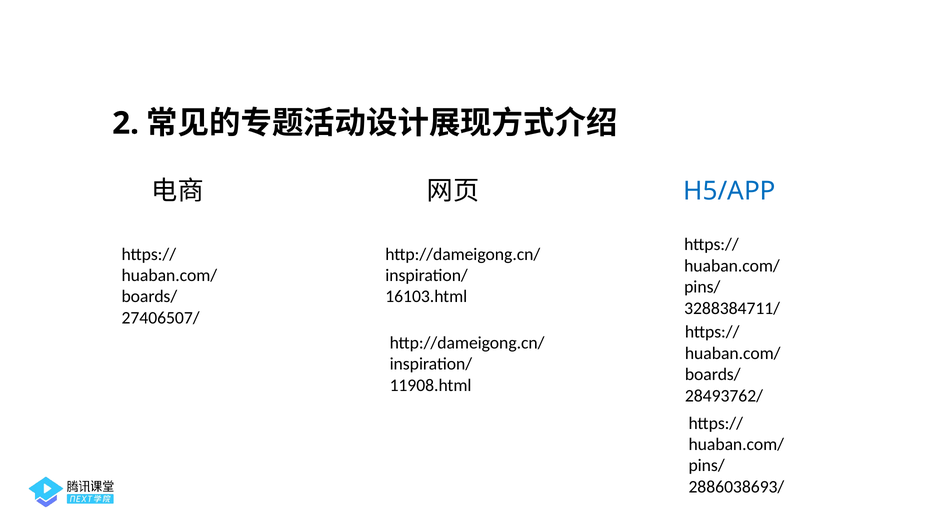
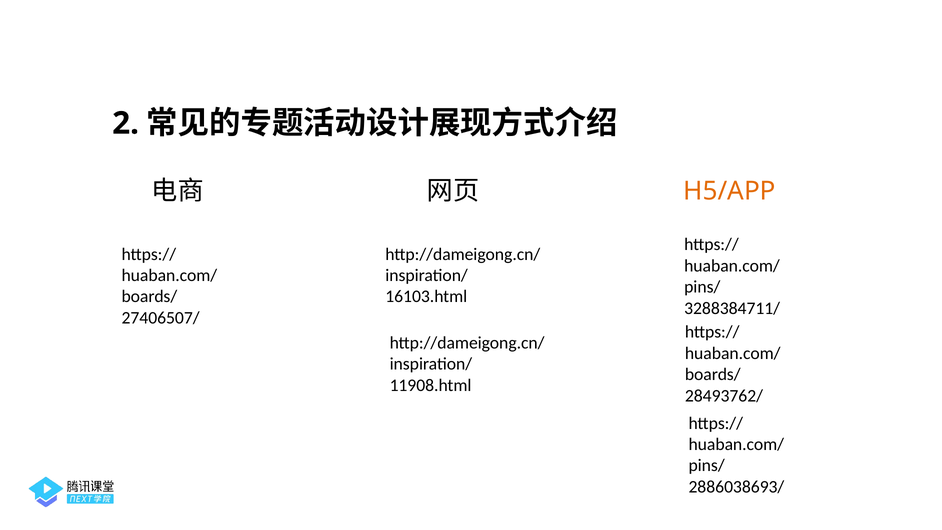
H5/APP colour: blue -> orange (730, 191)
